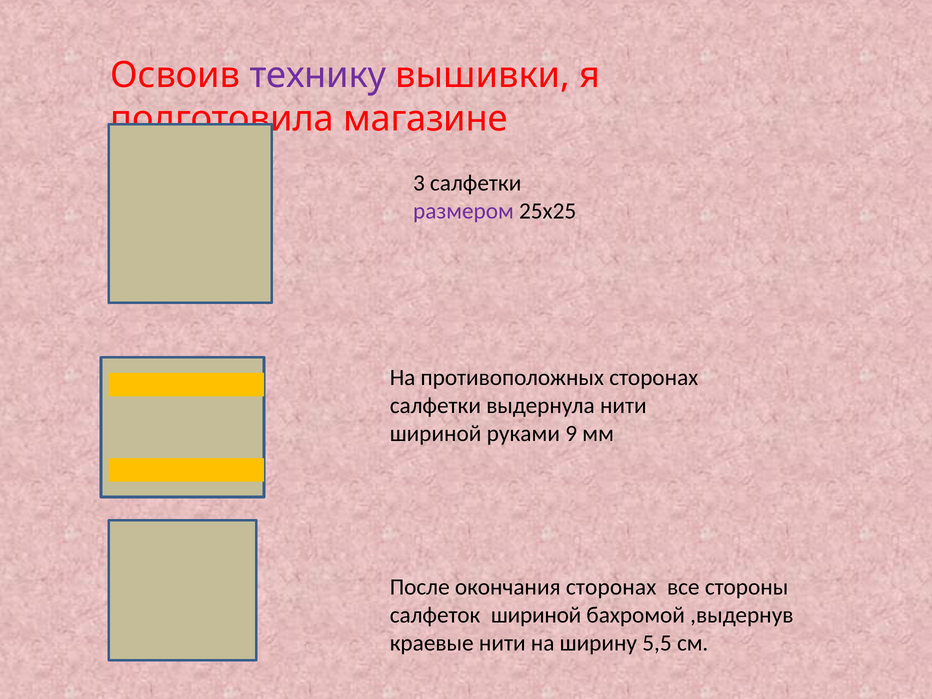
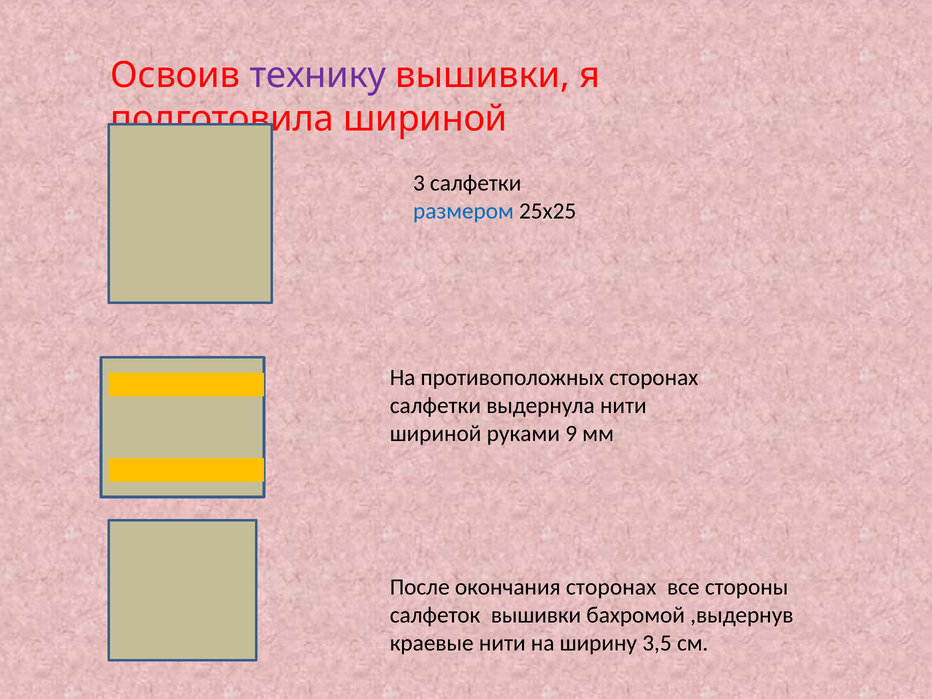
магазине: магазине -> шириной (425, 119)
размером colour: purple -> blue (463, 211)
салфеток шириной: шириной -> вышивки (536, 615)
5,5: 5,5 -> 3,5 (657, 643)
